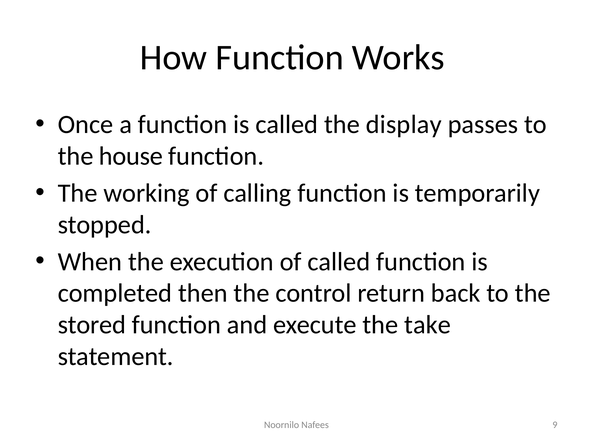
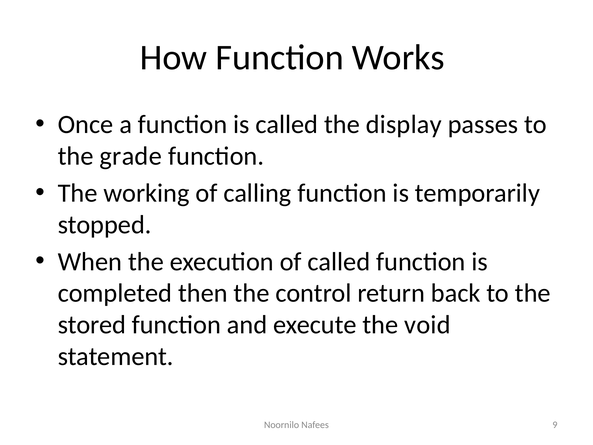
house: house -> grade (131, 156)
take: take -> void (427, 325)
